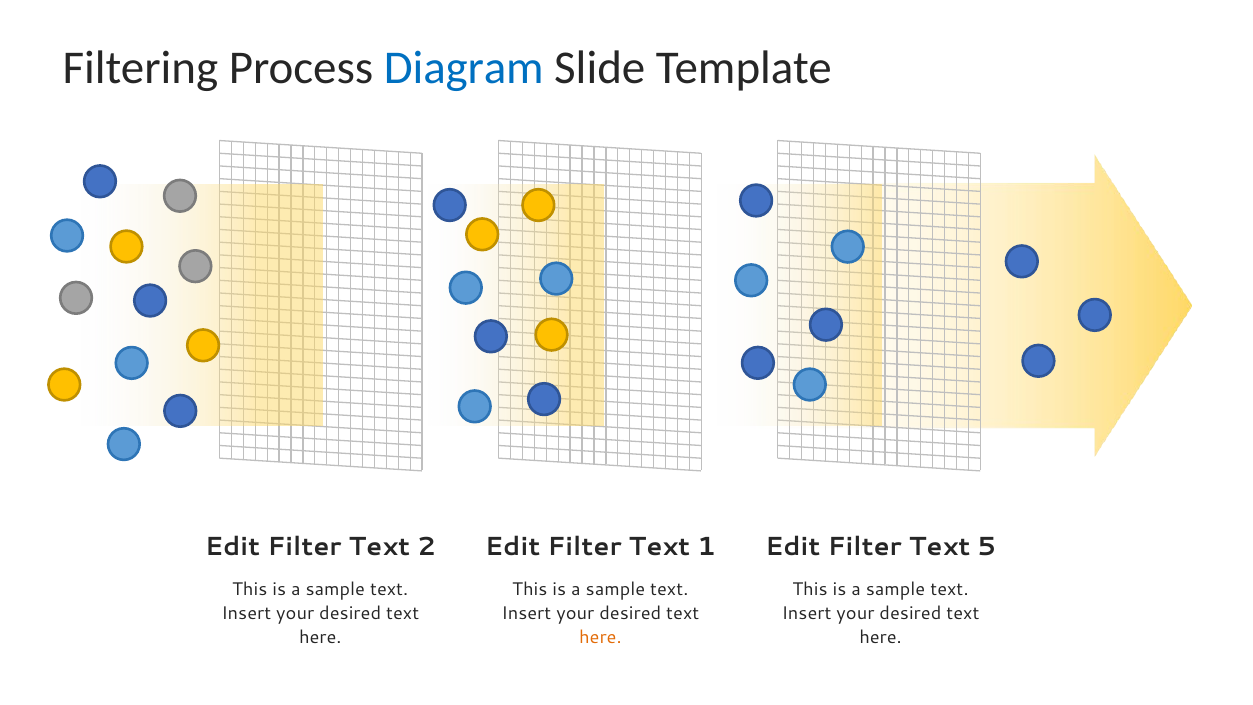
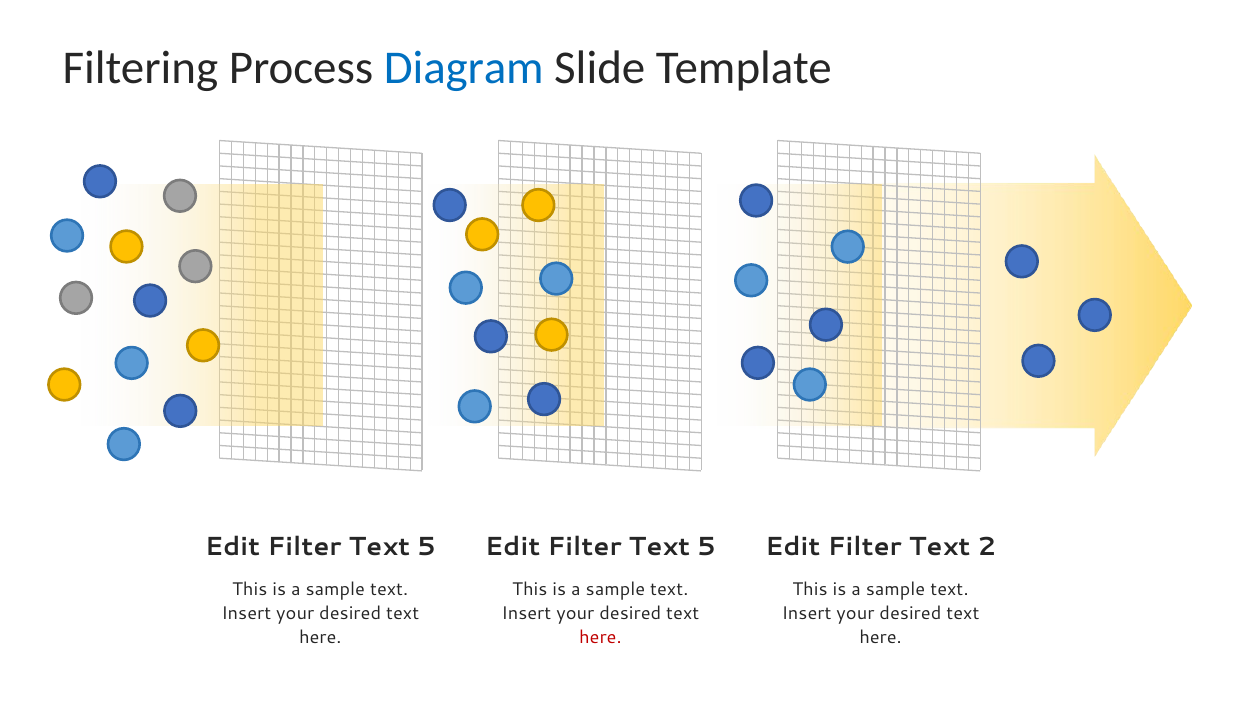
2: 2 -> 5 (426, 547)
1: 1 -> 5 (707, 547)
5: 5 -> 2 (987, 547)
here colour: orange -> red (600, 637)
